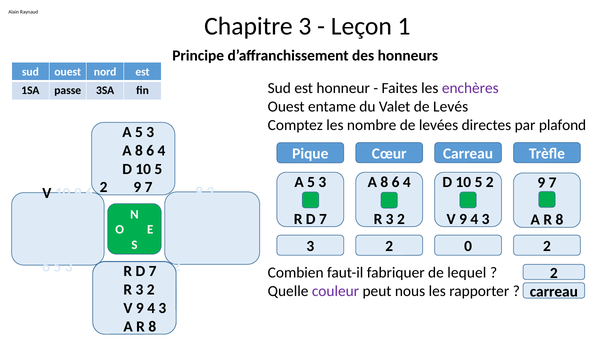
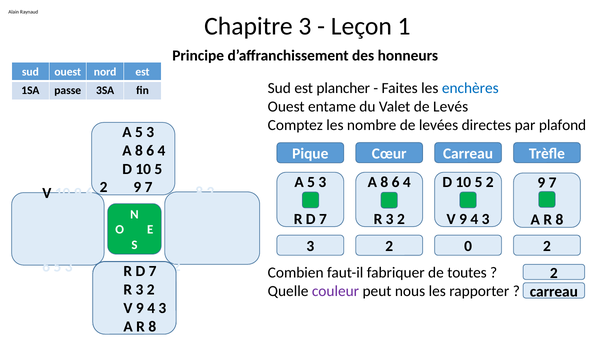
honneur: honneur -> plancher (343, 88)
enchères colour: purple -> blue (470, 88)
lequel: lequel -> toutes (467, 273)
